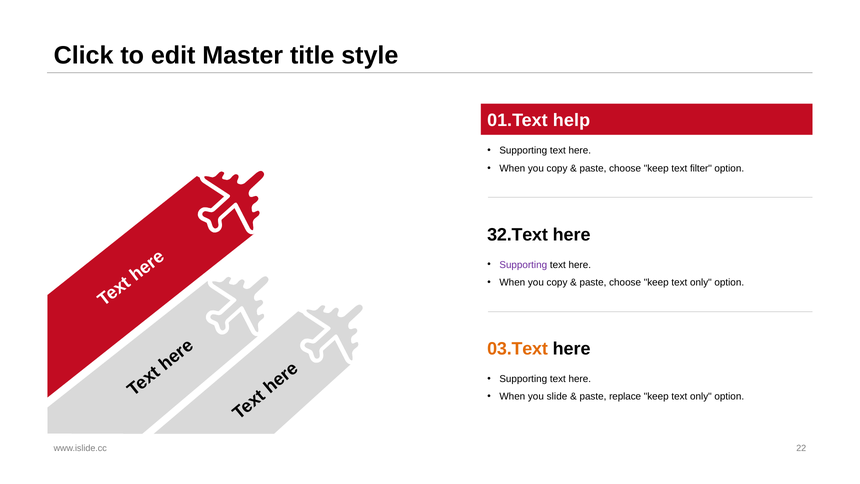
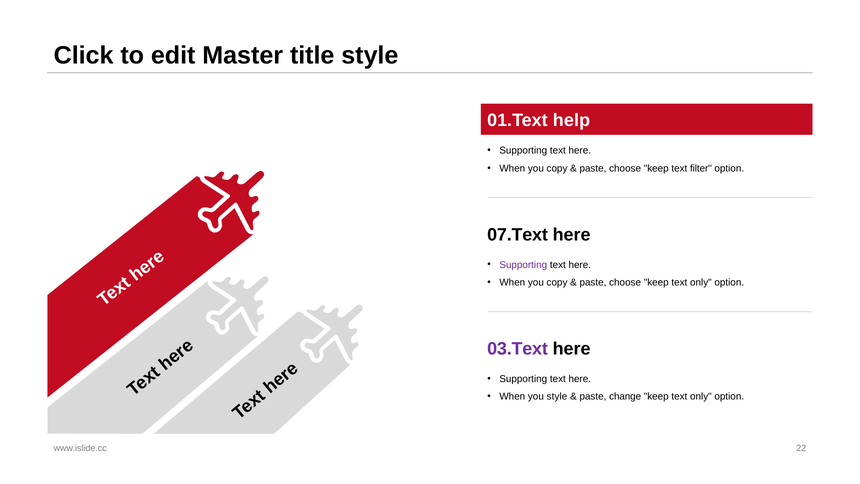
32.Text: 32.Text -> 07.Text (518, 235)
03.Text colour: orange -> purple (518, 349)
you slide: slide -> style (557, 396)
replace: replace -> change (625, 396)
